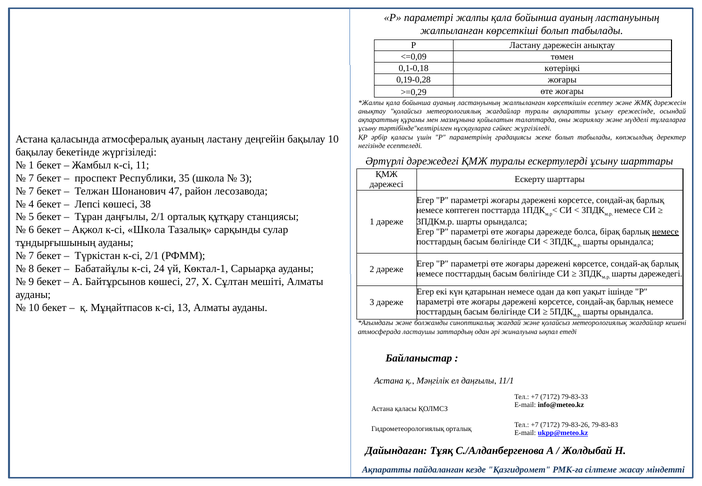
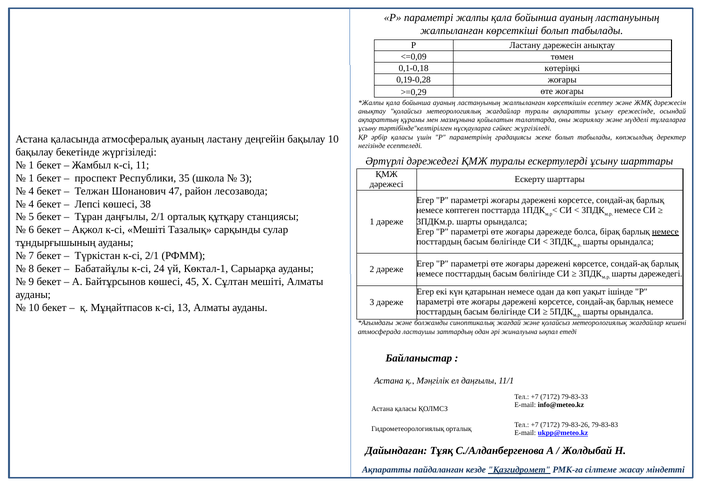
7: 7 -> 1 (31, 178)
7: 7 -> 4 (31, 191)
к-сі Школа: Школа -> Мешіті (147, 230)
27: 27 -> 45 (192, 282)
Қазгидромет underline: none -> present (519, 470)
